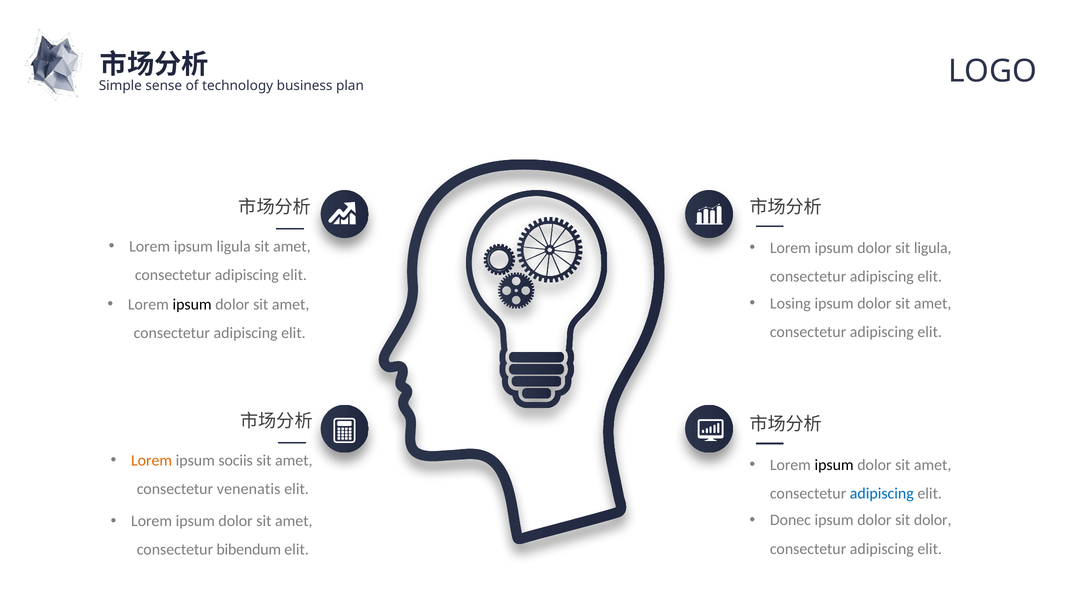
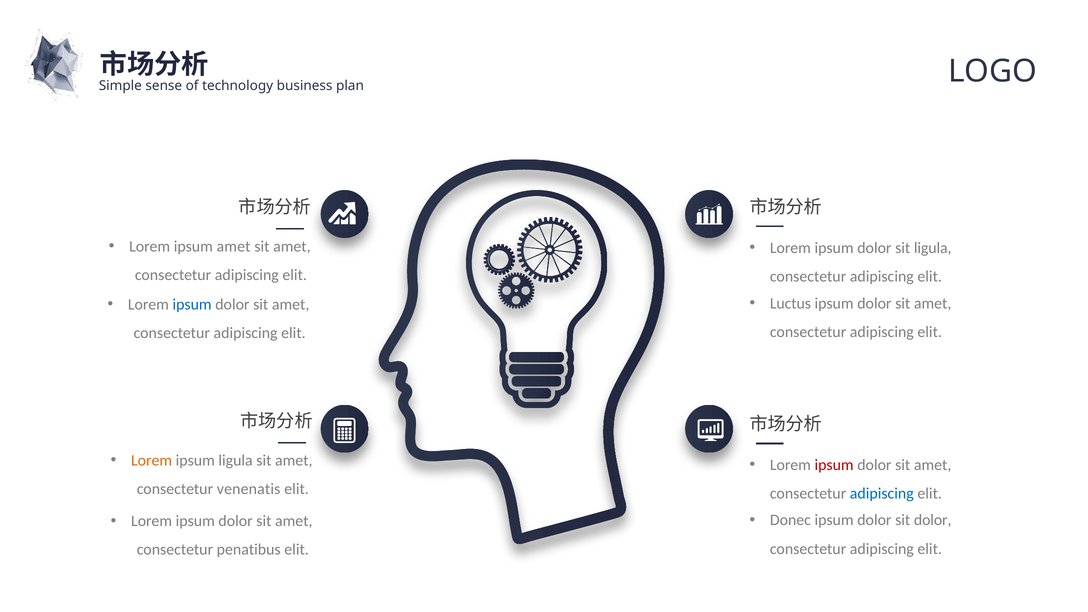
ipsum ligula: ligula -> amet (234, 246)
Losing: Losing -> Luctus (790, 303)
ipsum colour: black -> blue (192, 304)
ipsum sociis: sociis -> ligula (236, 460)
ipsum colour: black -> red (834, 465)
bibendum: bibendum -> penatibus (249, 550)
